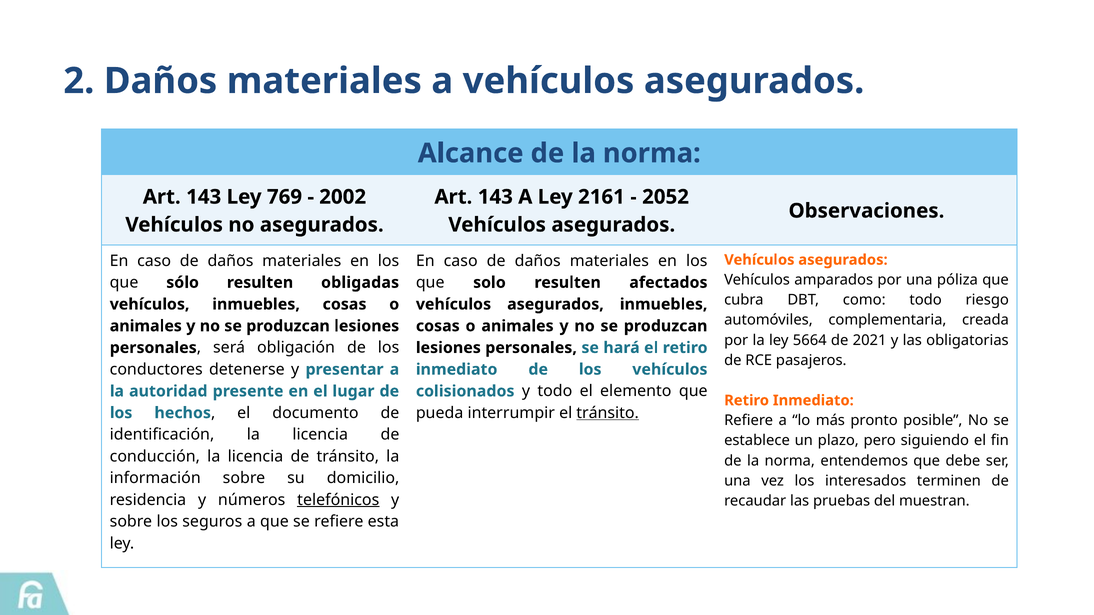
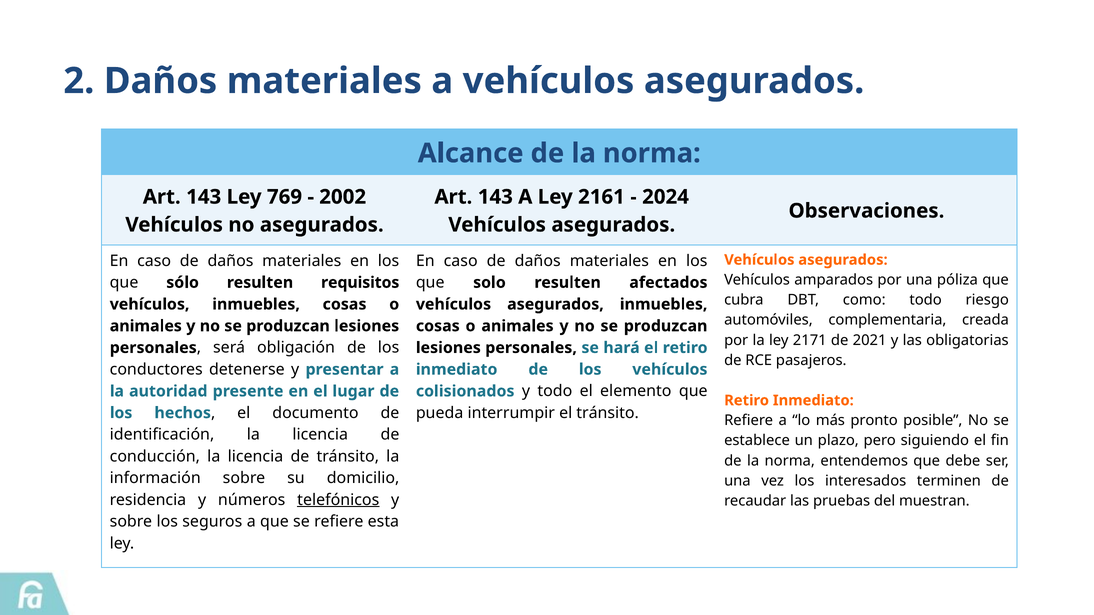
2052: 2052 -> 2024 (666, 197)
obligadas: obligadas -> requisitos (360, 283)
5664: 5664 -> 2171 (810, 340)
tránsito underline: present -> none (608, 413)
